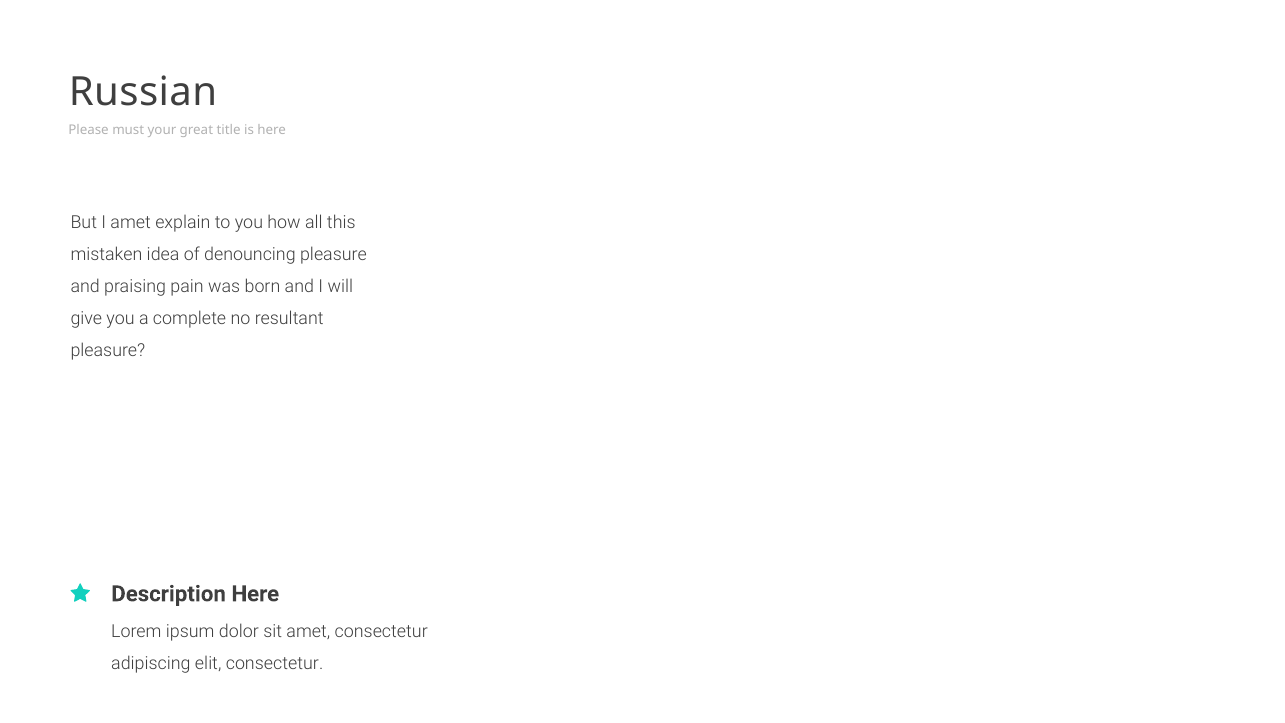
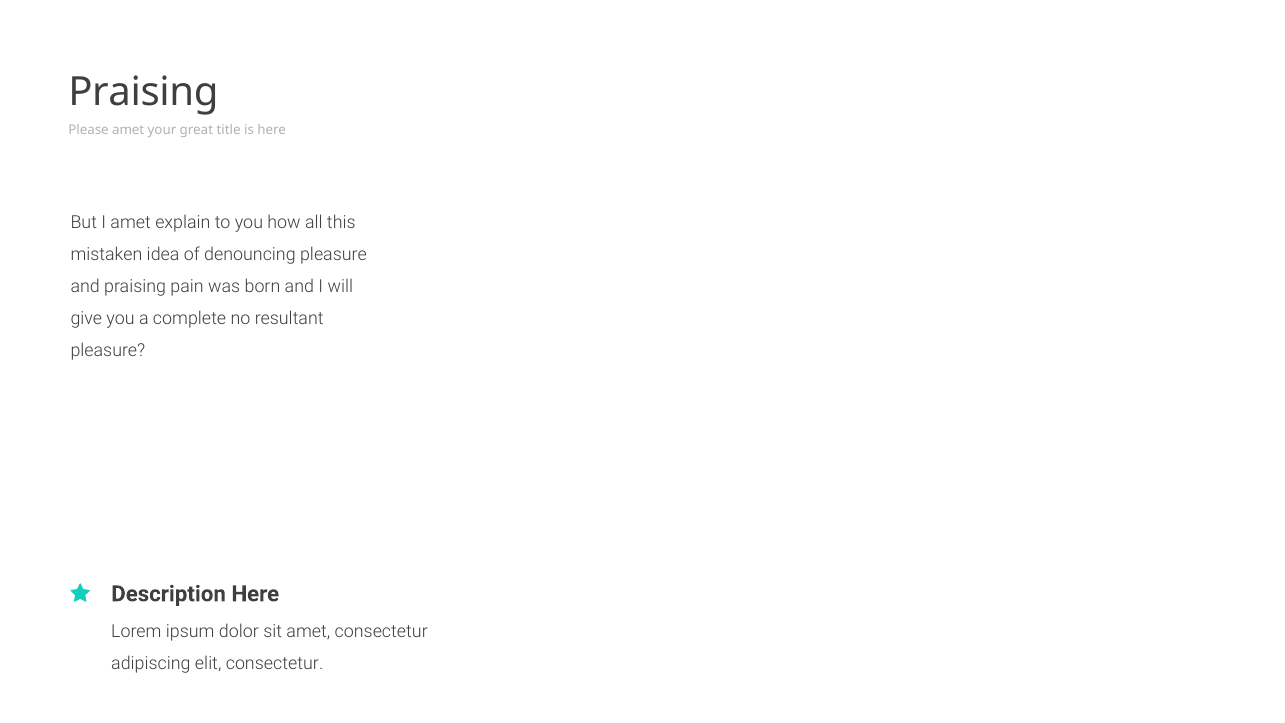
Russian: Russian -> Praising (143, 93)
Please must: must -> amet (128, 130)
